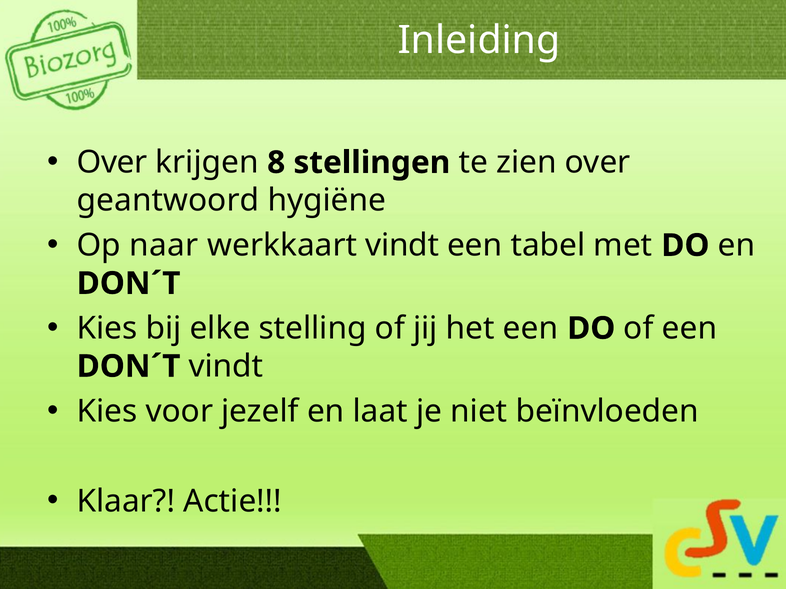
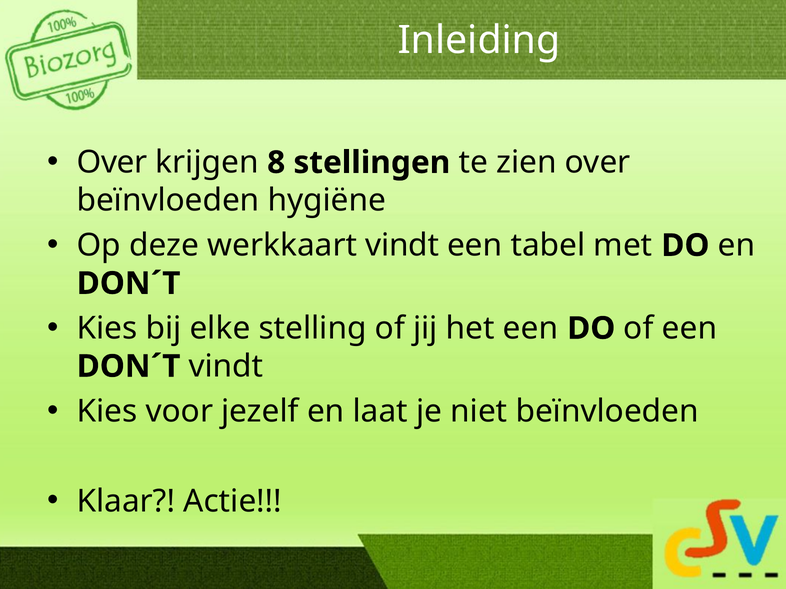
geantwoord: geantwoord -> beïnvloeden (168, 201)
naar: naar -> deze (164, 246)
